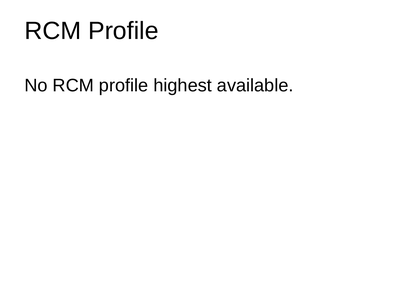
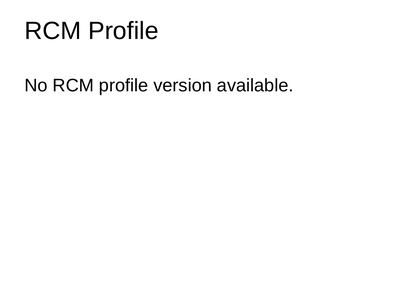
highest: highest -> version (183, 86)
